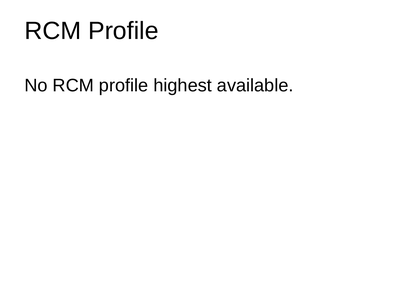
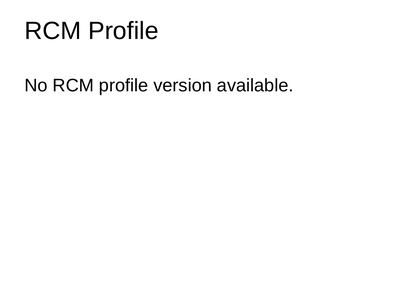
highest: highest -> version (183, 86)
